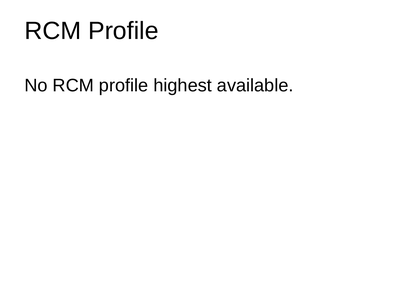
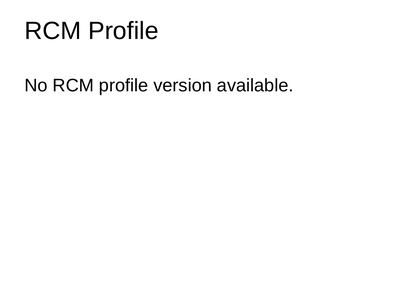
highest: highest -> version (183, 86)
